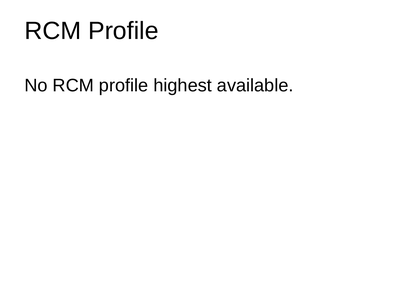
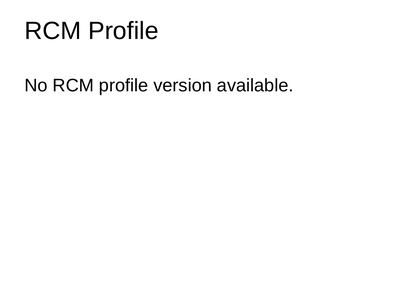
highest: highest -> version (183, 86)
